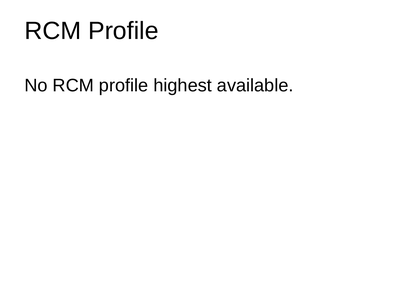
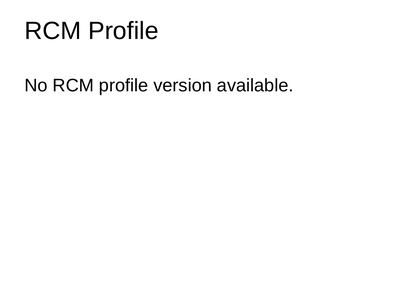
highest: highest -> version (183, 86)
